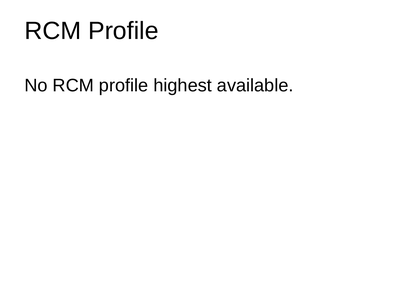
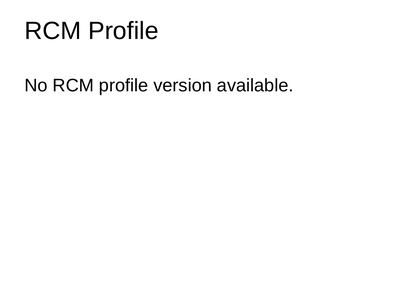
highest: highest -> version (183, 86)
